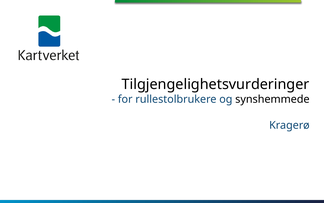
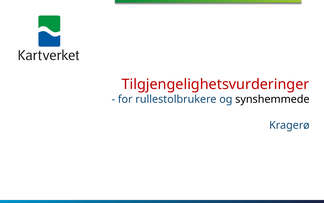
Tilgjengelighetsvurderinger colour: black -> red (216, 84)
